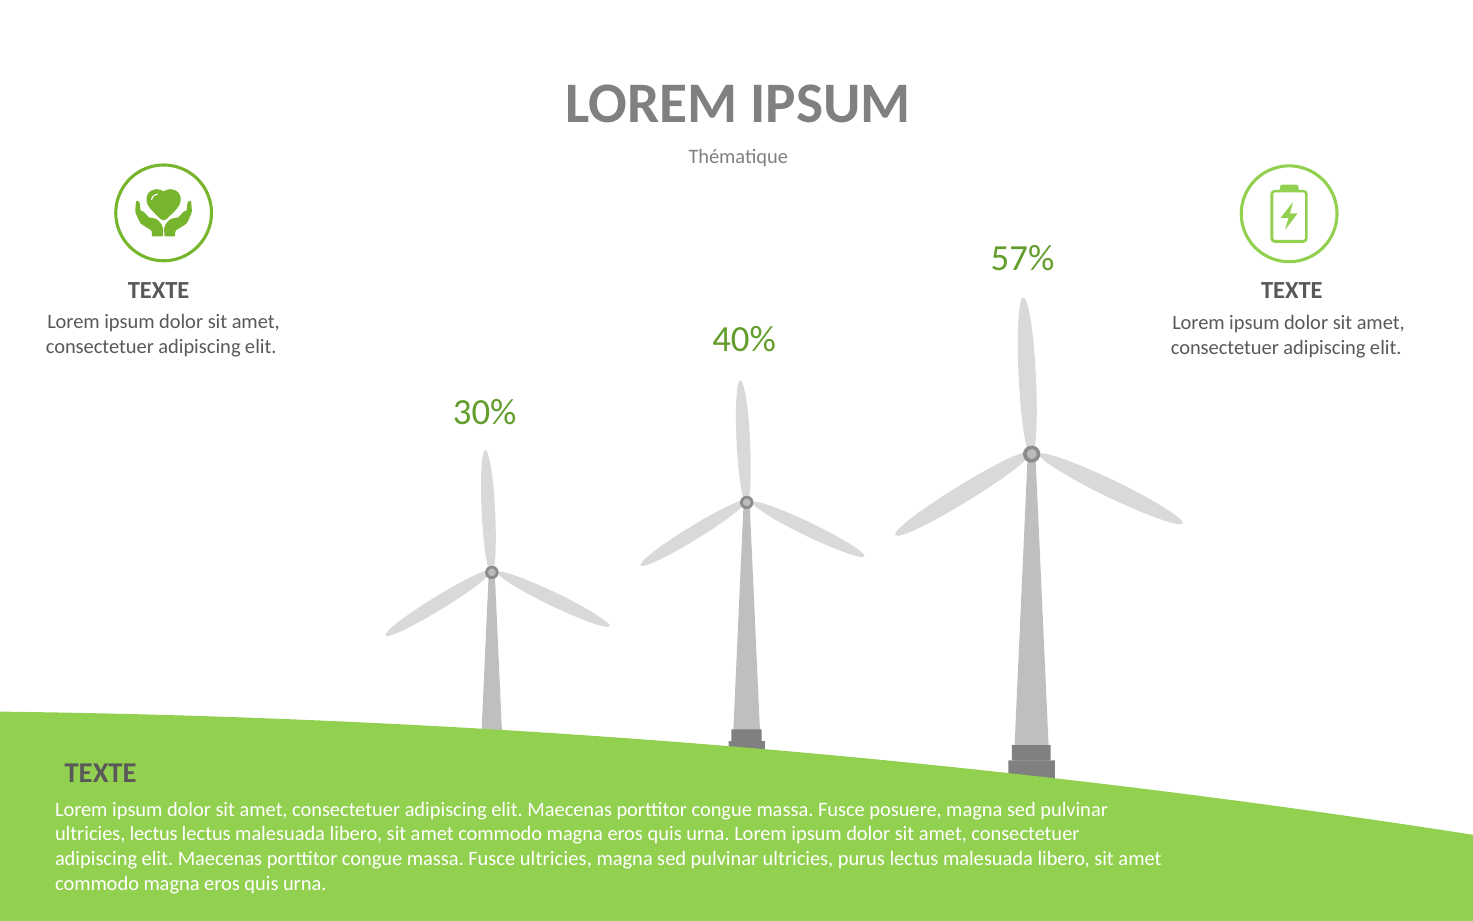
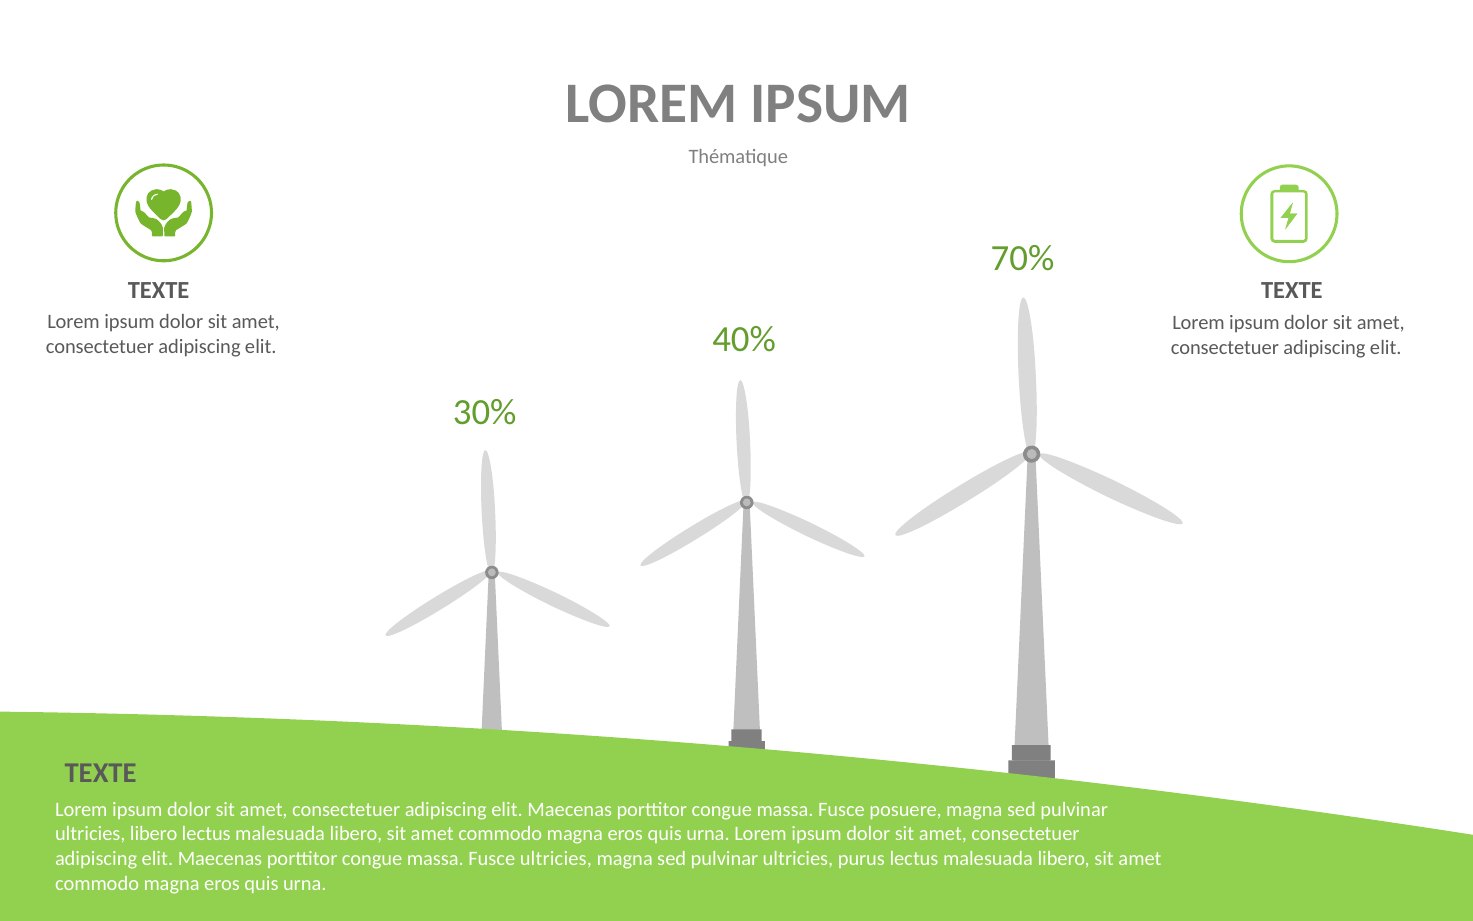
57%: 57% -> 70% (1023, 259)
ultricies lectus: lectus -> libero (154, 834)
